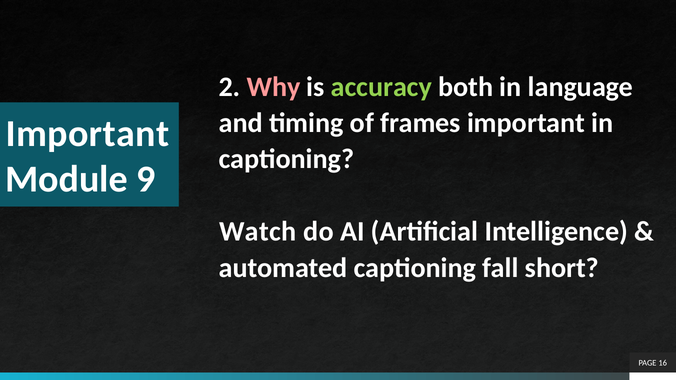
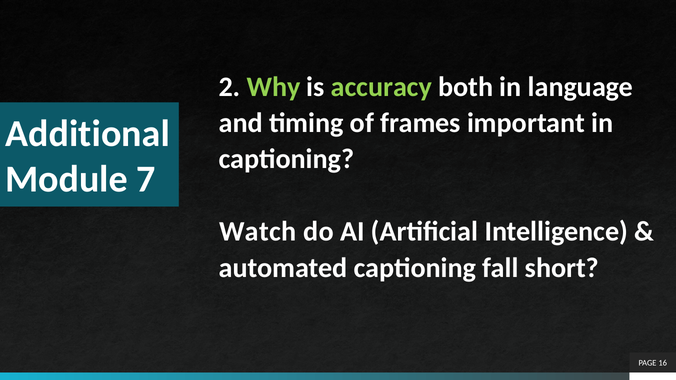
Why colour: pink -> light green (274, 87)
Important: Important -> Additional (88, 134)
9: 9 -> 7 (146, 180)
